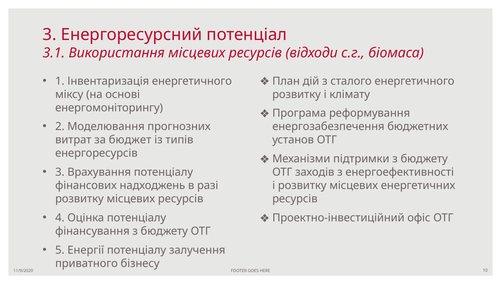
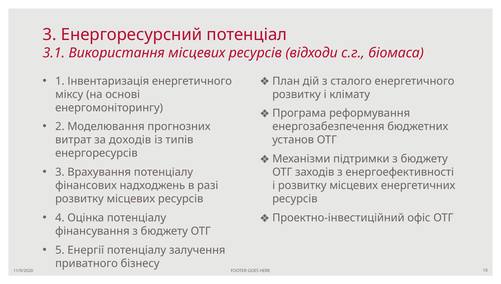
бюджет: бюджет -> доходів (130, 140)
